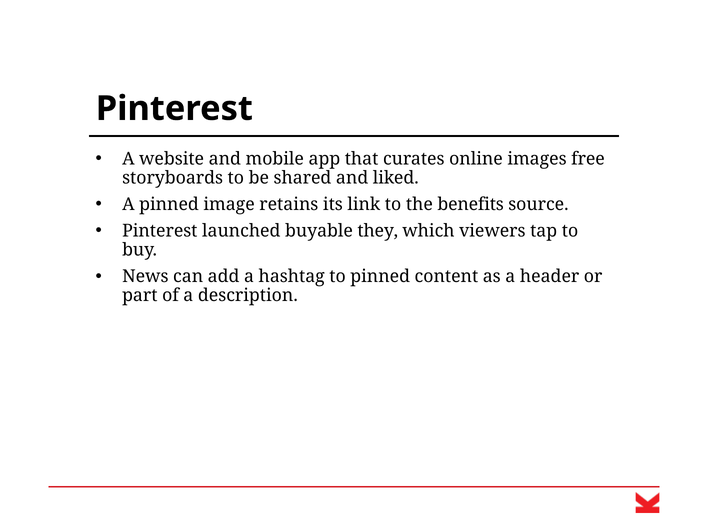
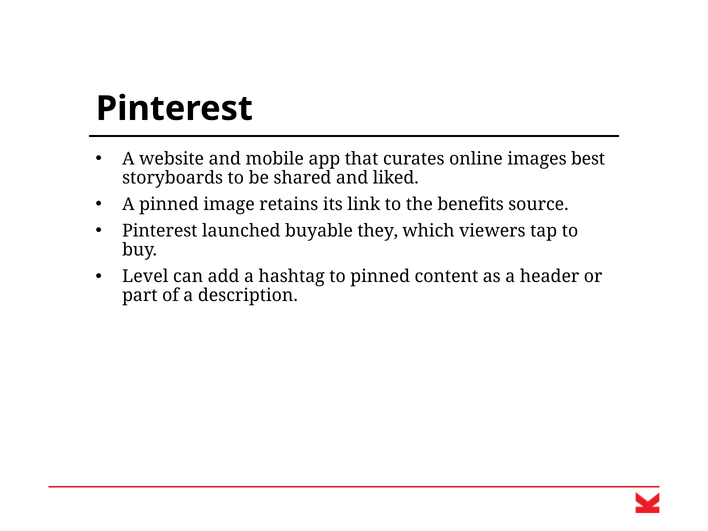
free: free -> best (588, 159)
News: News -> Level (145, 276)
